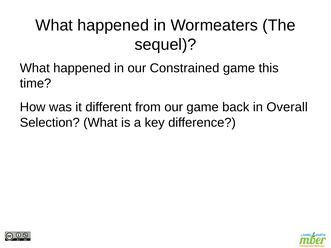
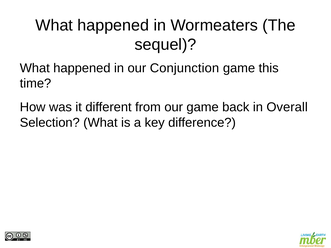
Constrained: Constrained -> Conjunction (184, 68)
